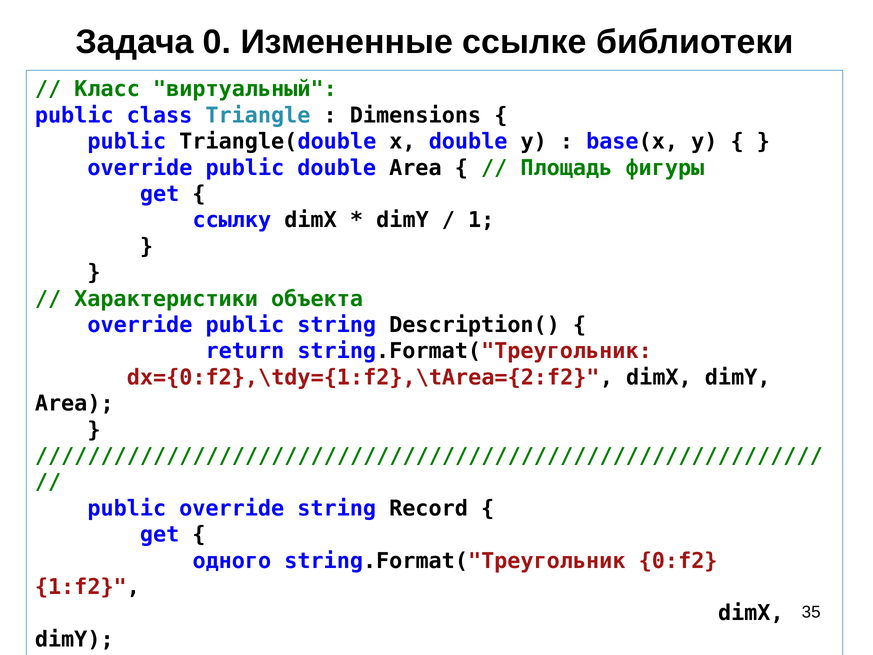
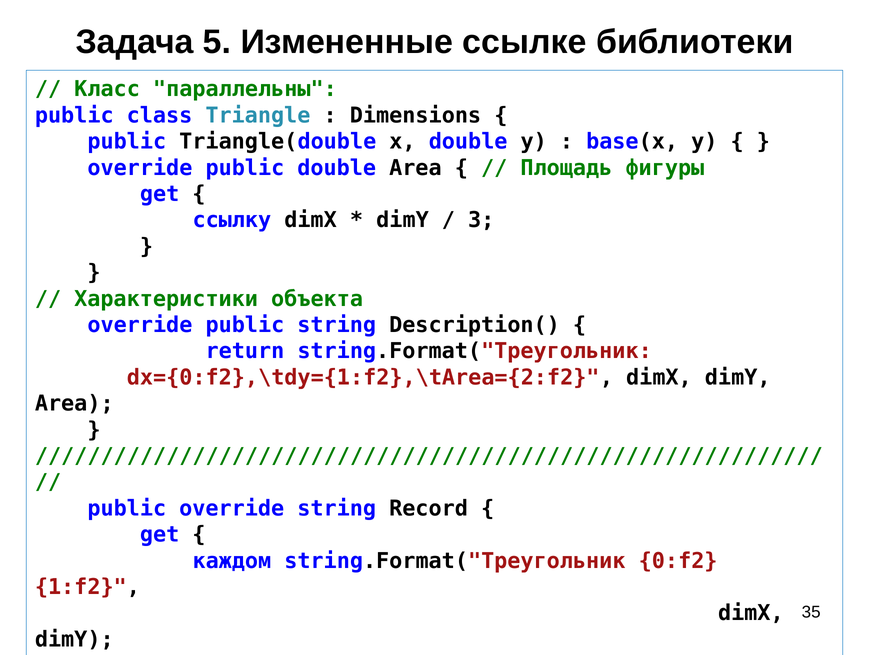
0: 0 -> 5 (217, 42)
виртуальный: виртуальный -> параллельны (245, 89)
1: 1 -> 3 (481, 220)
одного: одного -> каждом (232, 561)
